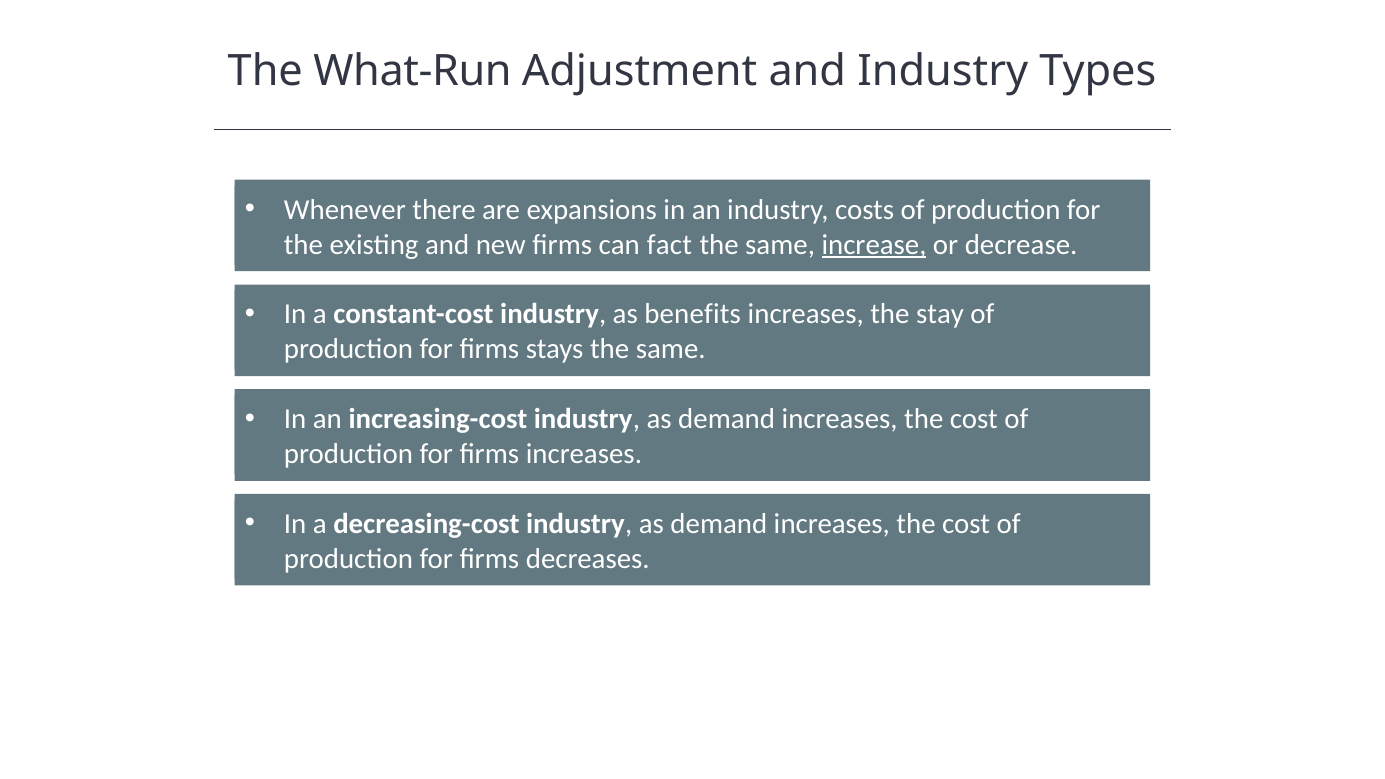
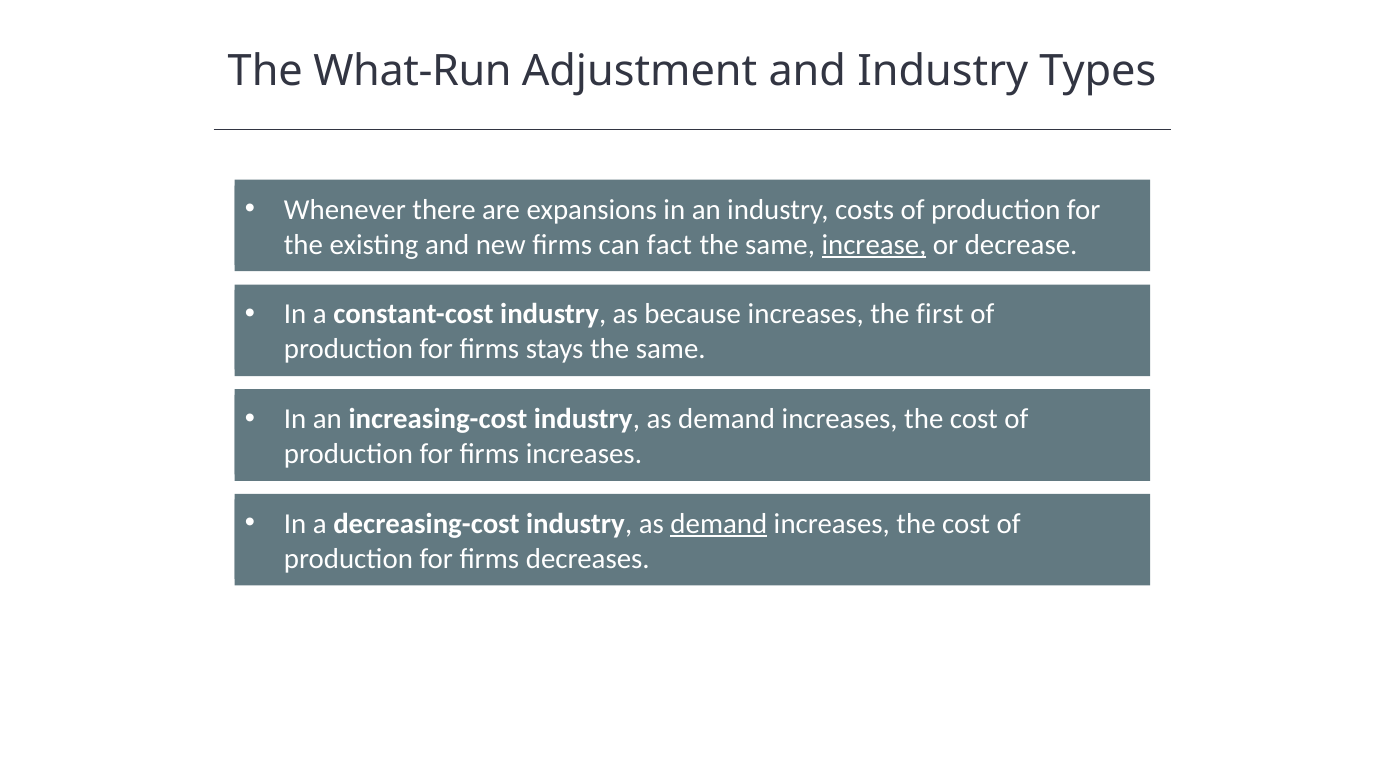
benefits: benefits -> because (693, 314)
stay: stay -> first (940, 314)
demand underline: none -> present (719, 524)
